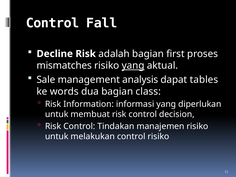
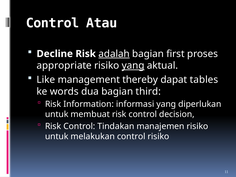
Fall: Fall -> Atau (102, 23)
adalah underline: none -> present (114, 54)
mismatches: mismatches -> appropriate (64, 66)
Sale: Sale -> Like (46, 80)
analysis: analysis -> thereby (140, 80)
class: class -> third (148, 91)
